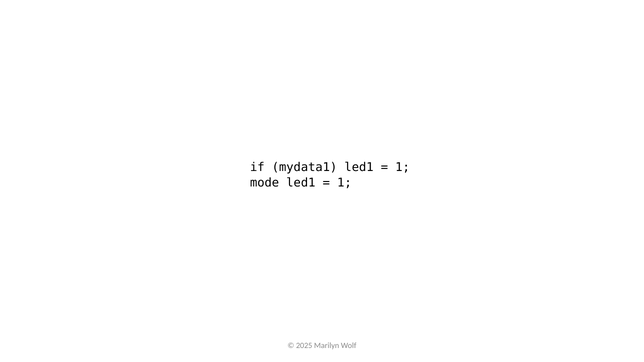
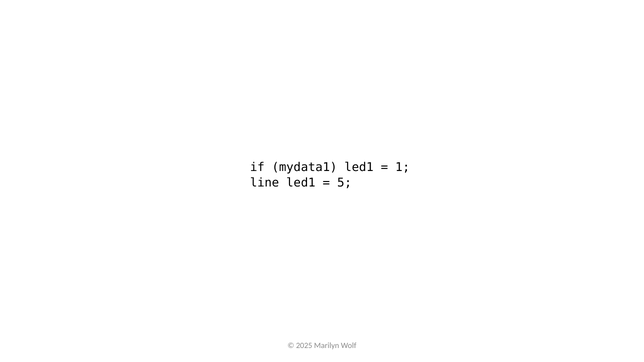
mode: mode -> line (265, 183)
1: 1 -> 5 (344, 183)
